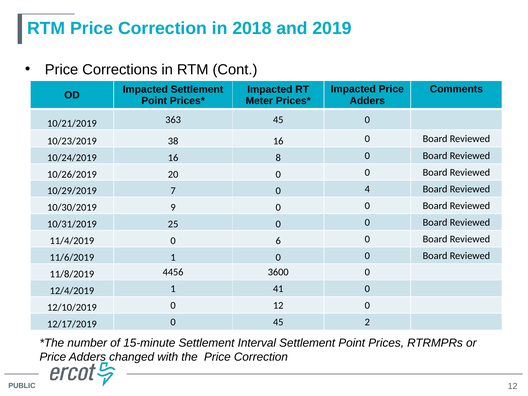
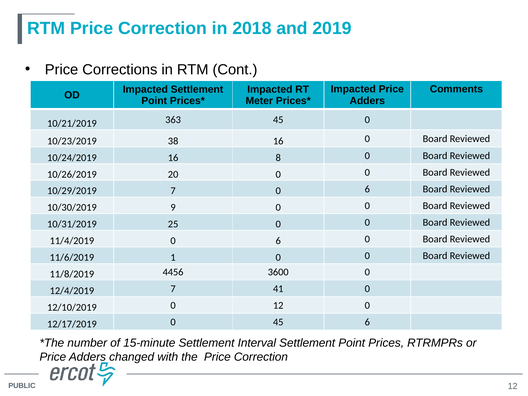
7 0 4: 4 -> 6 (367, 189)
12/4/2019 1: 1 -> 7 (173, 289)
45 2: 2 -> 6 (367, 322)
